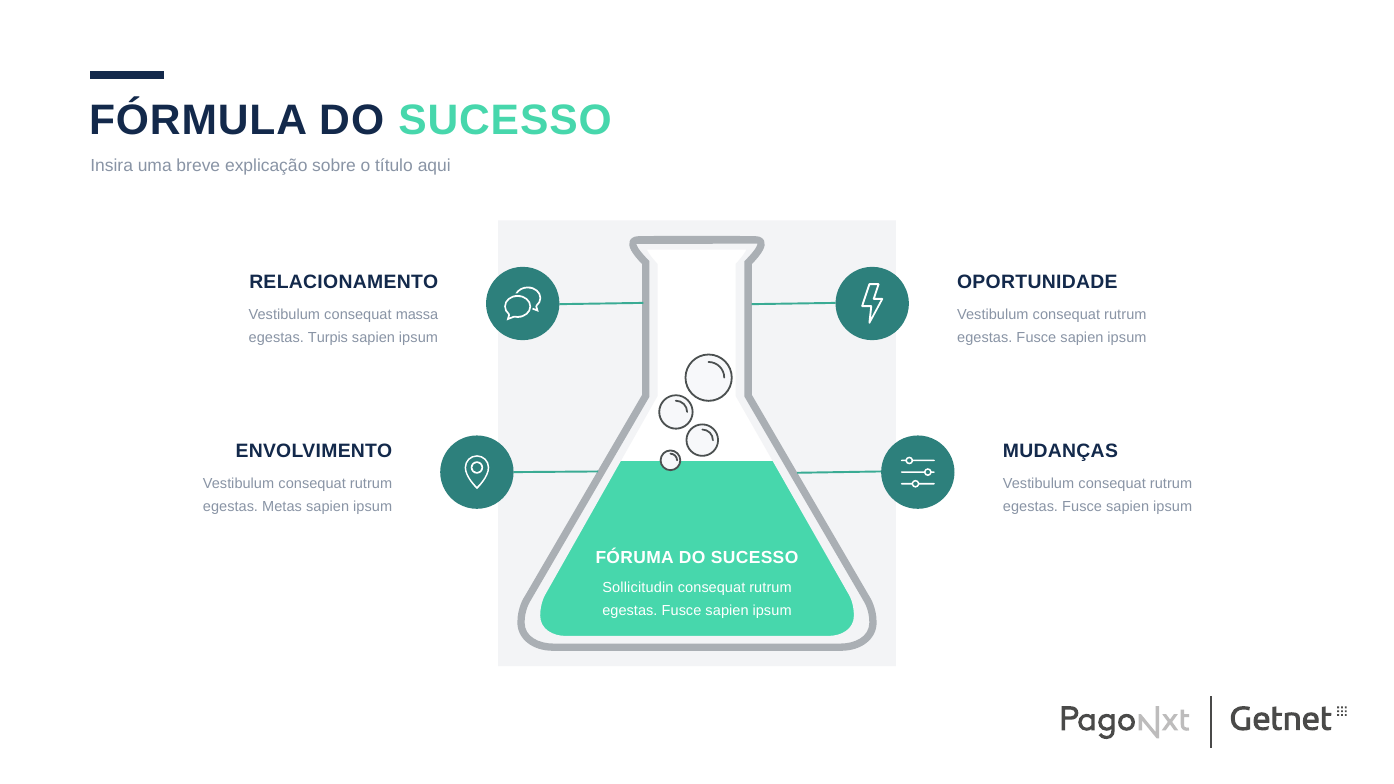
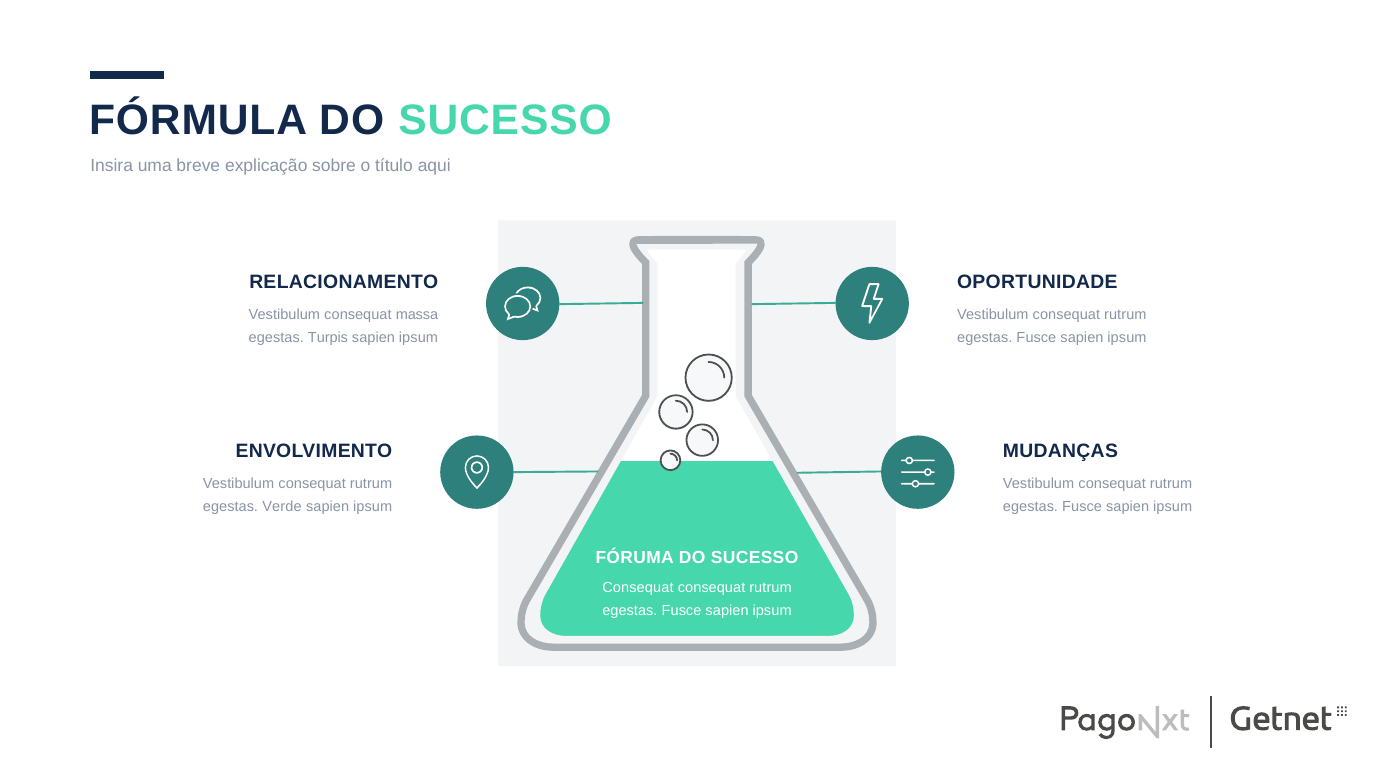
Metas: Metas -> Verde (282, 506)
Sollicitudin: Sollicitudin -> Consequat (638, 588)
